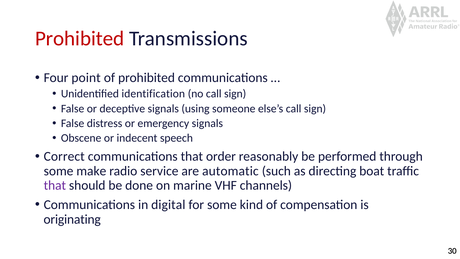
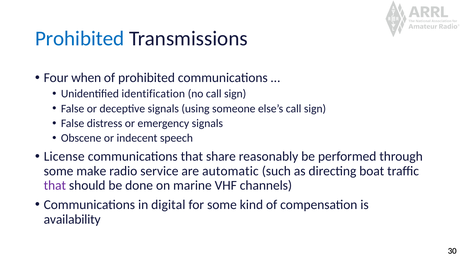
Prohibited colour: red -> blue (80, 39)
point: point -> when (86, 78)
Correct: Correct -> License (64, 156)
order: order -> share (221, 156)
originating: originating -> availability (72, 219)
